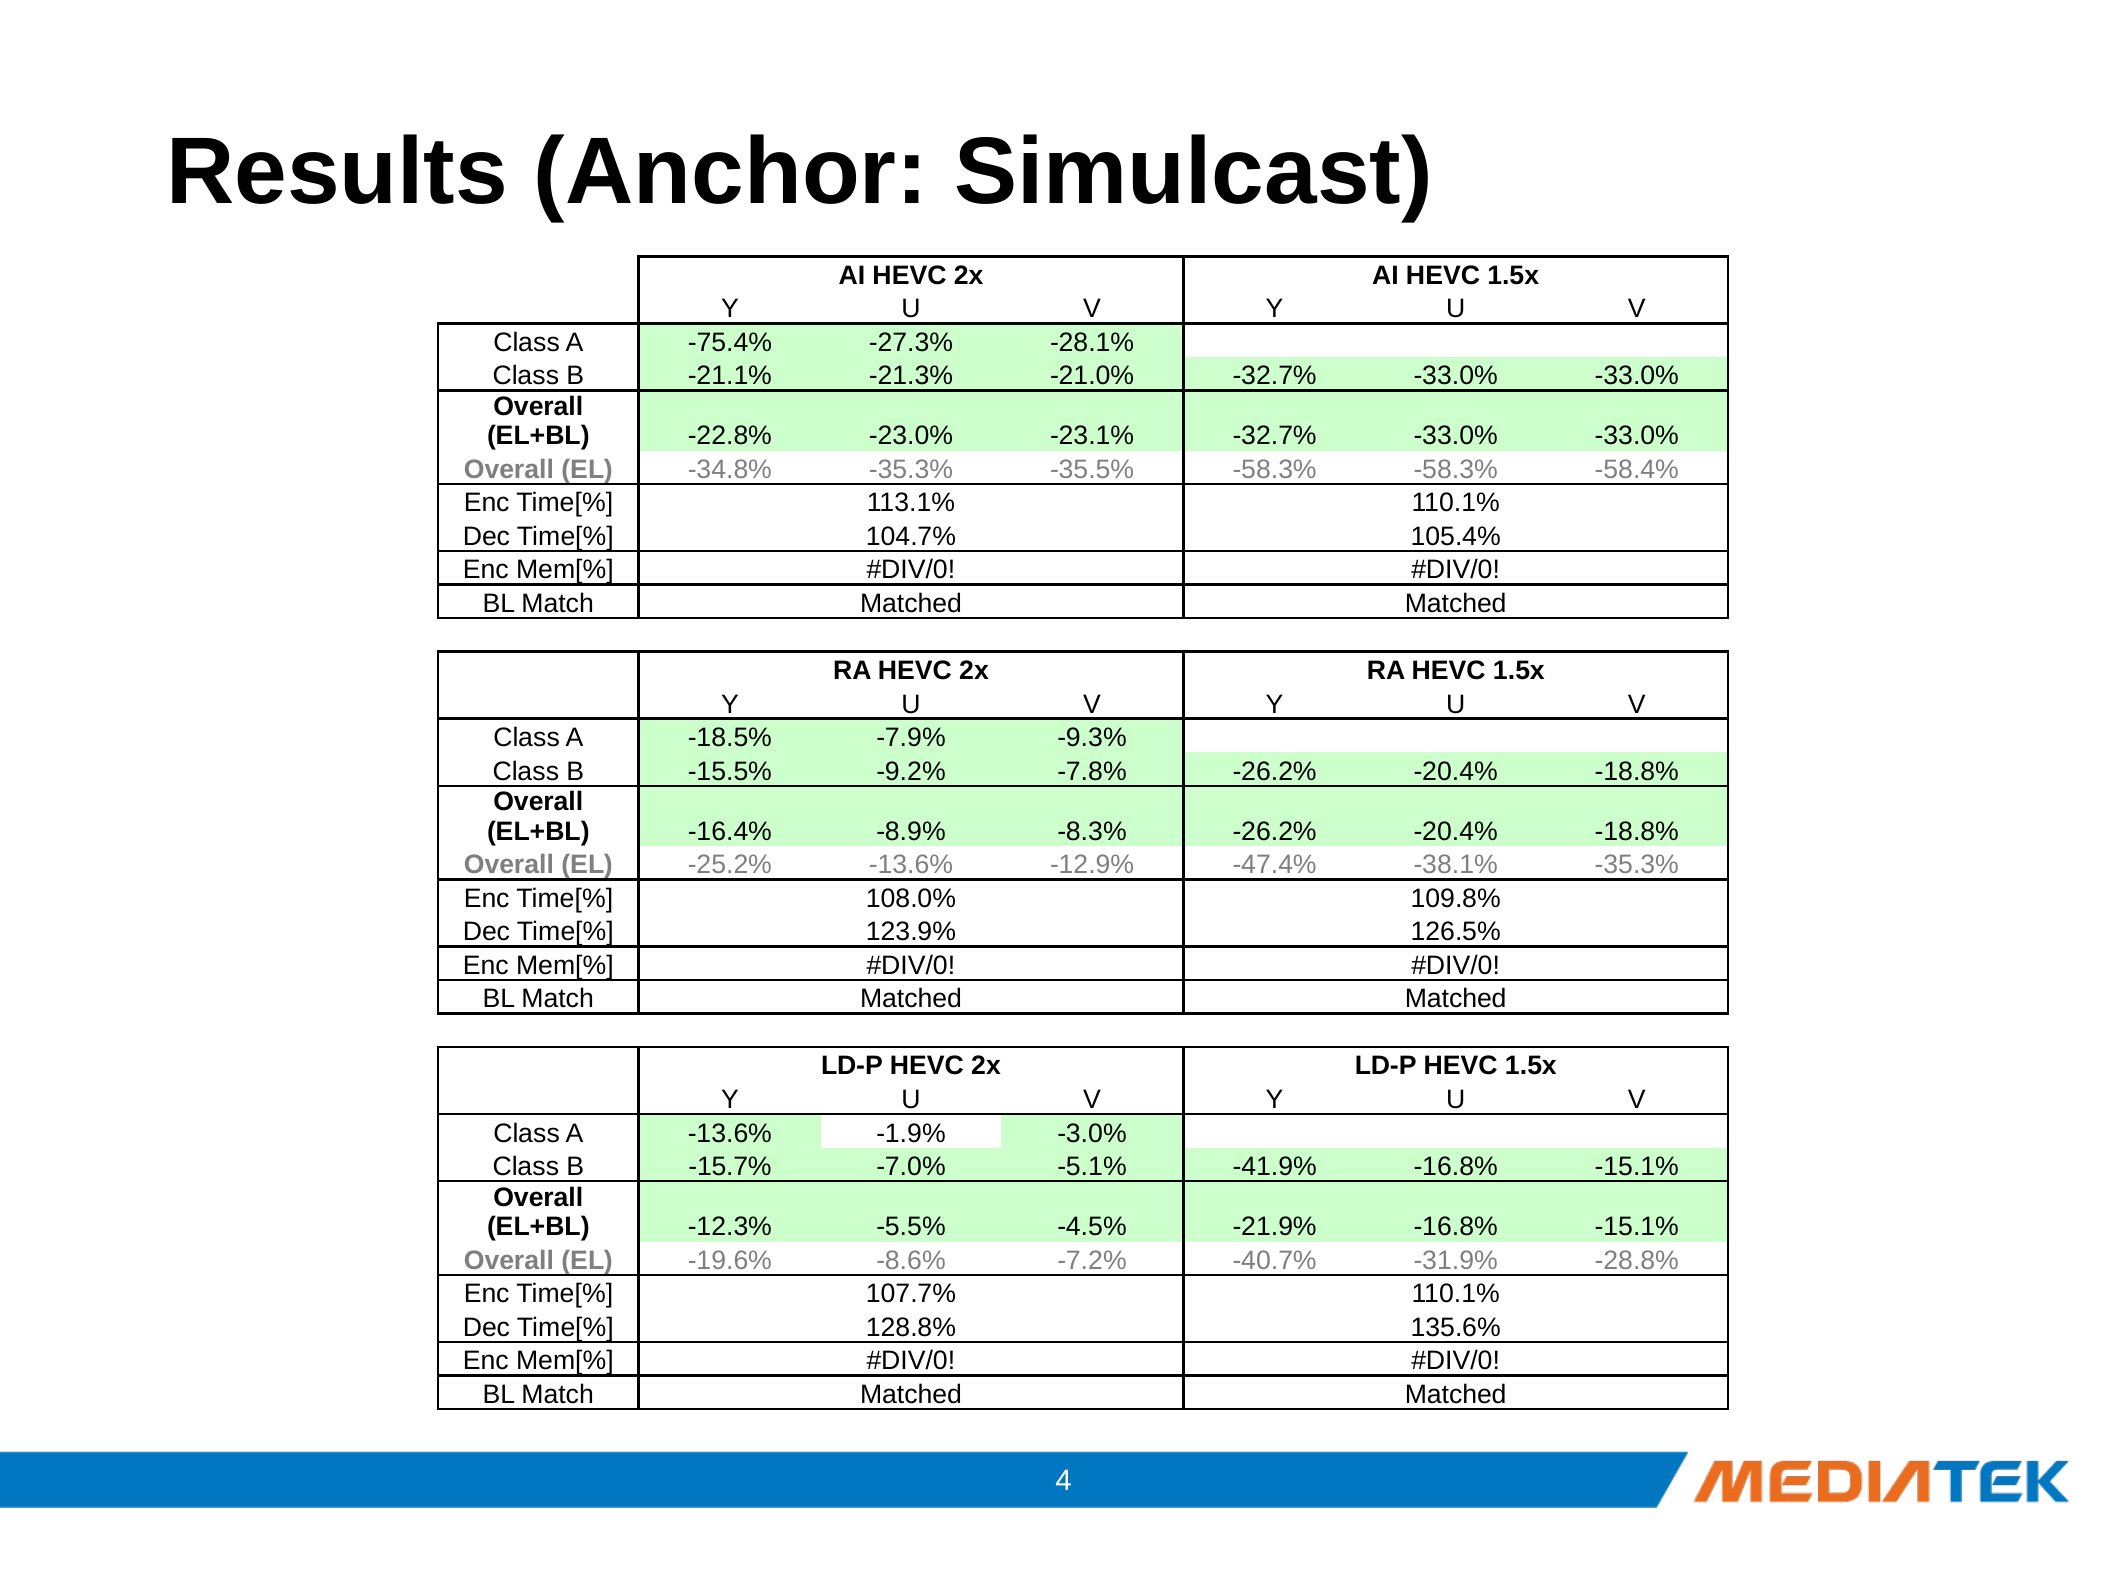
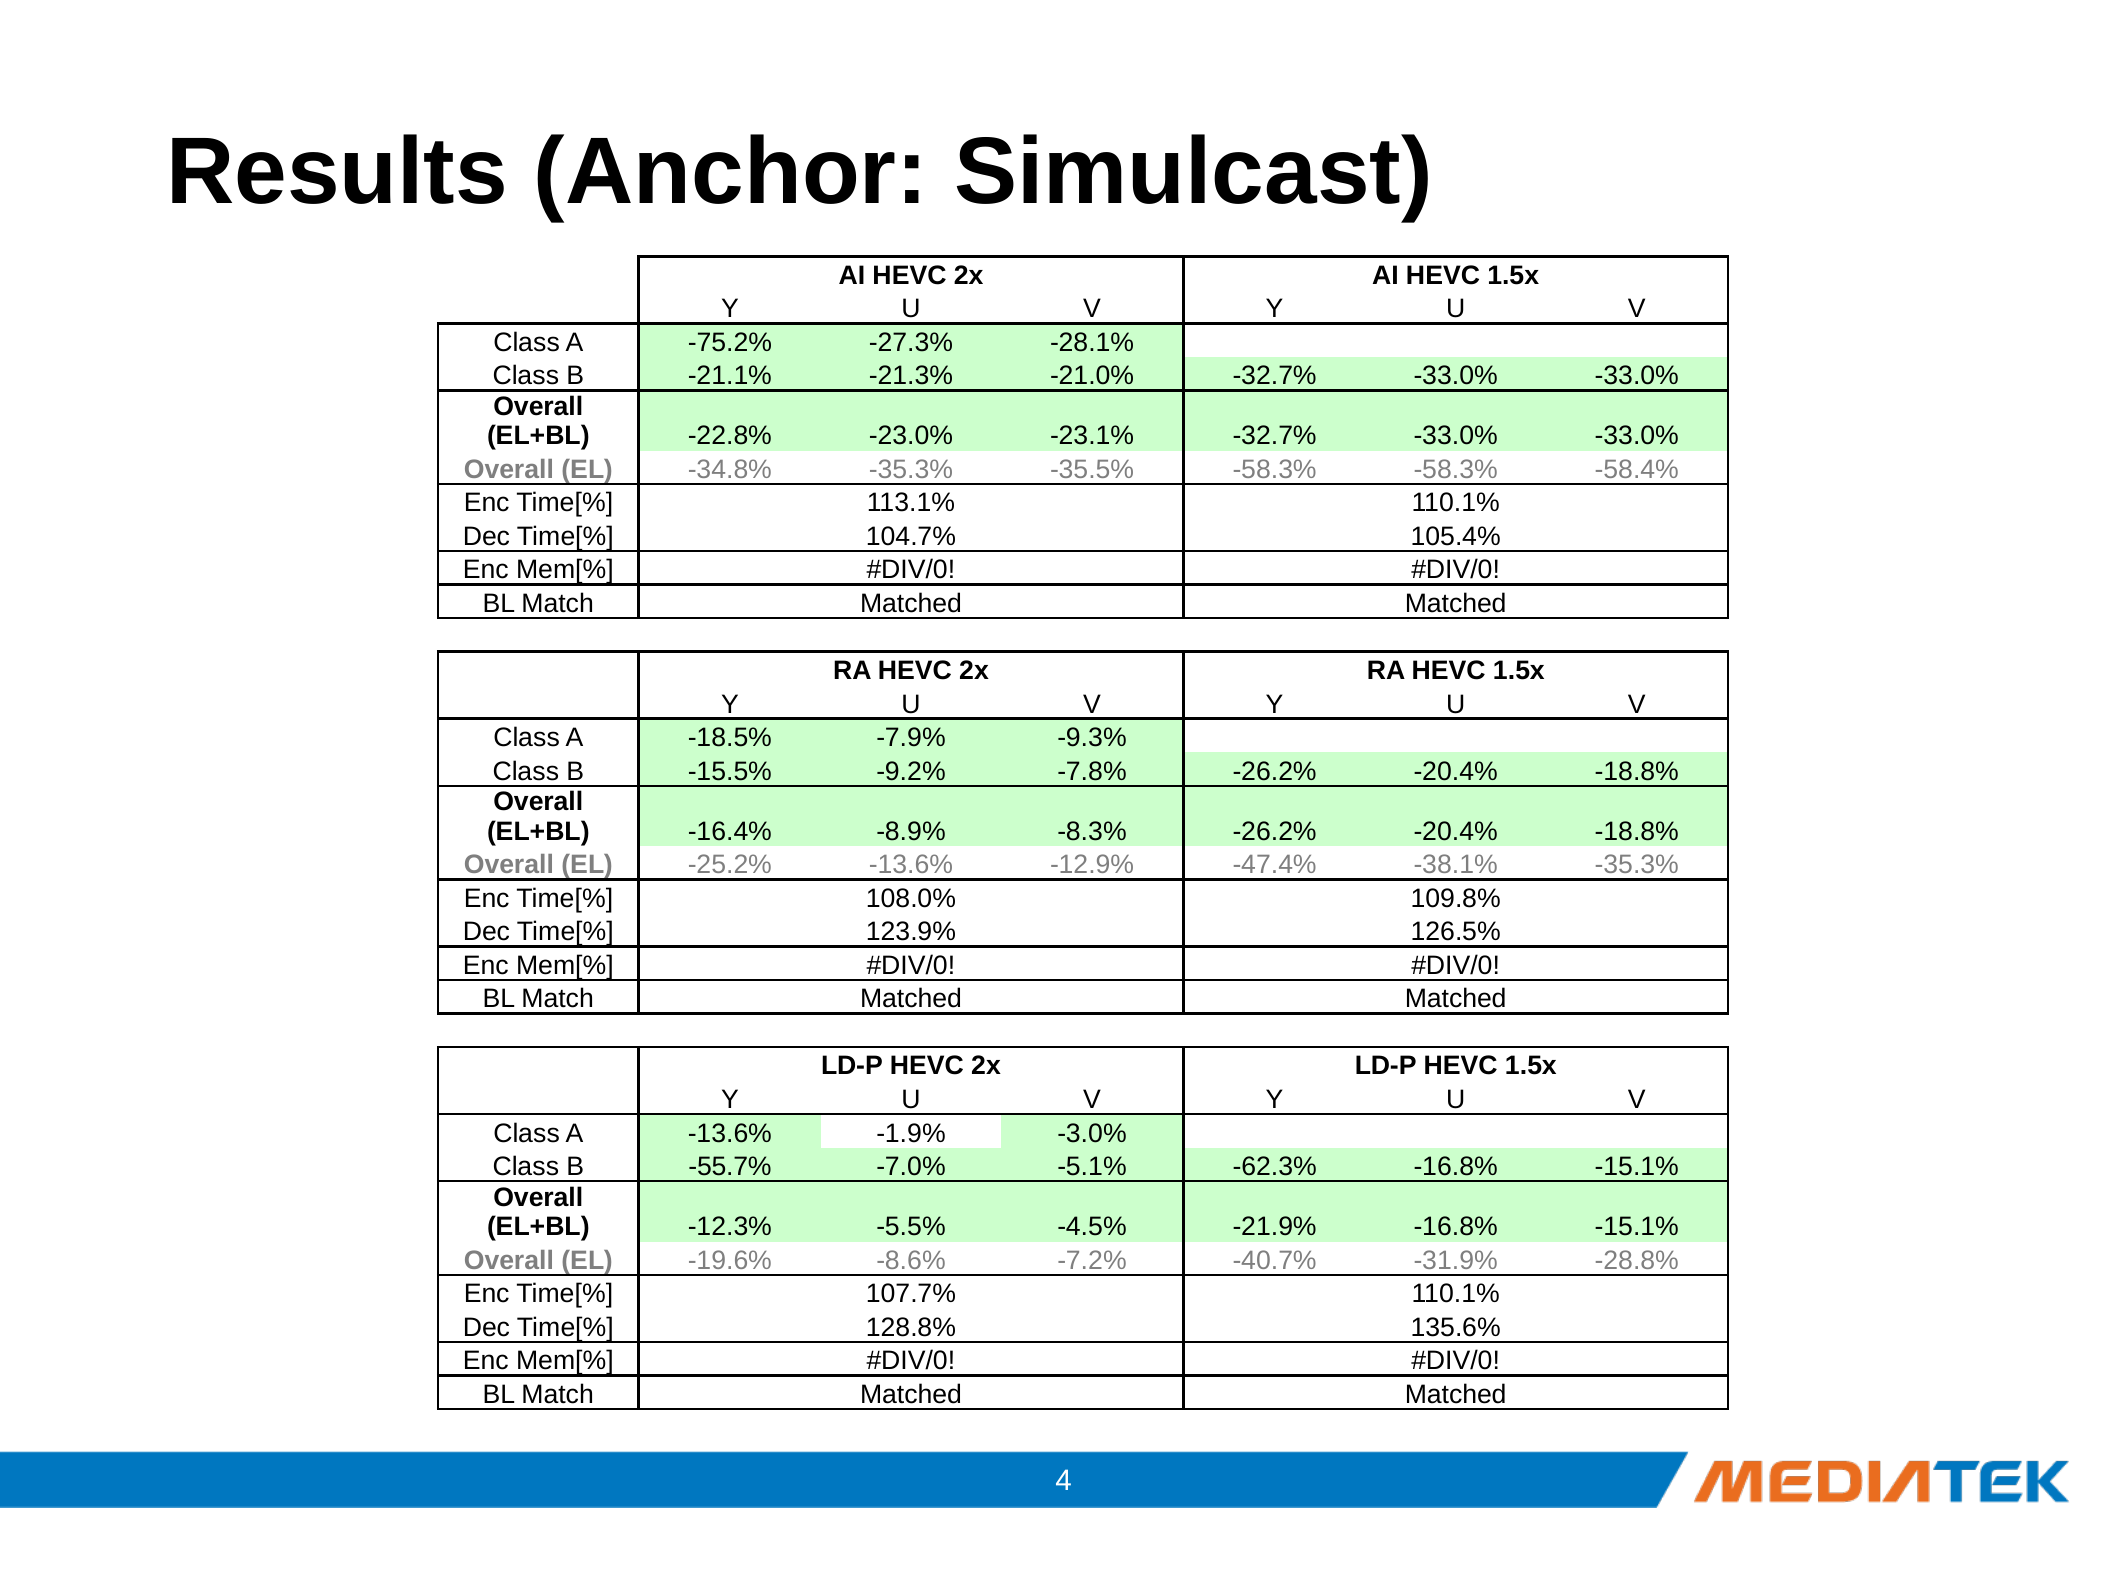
-75.4%: -75.4% -> -75.2% (730, 342)
-15.7%: -15.7% -> -55.7% (730, 1167)
-41.9%: -41.9% -> -62.3% (1275, 1167)
